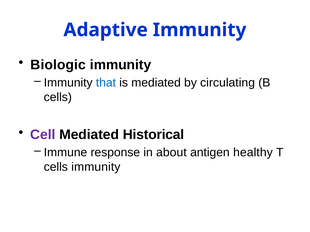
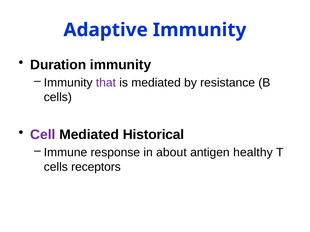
Biologic: Biologic -> Duration (58, 65)
that colour: blue -> purple (106, 83)
circulating: circulating -> resistance (228, 83)
cells immunity: immunity -> receptors (96, 167)
